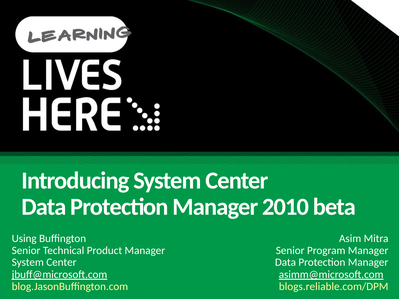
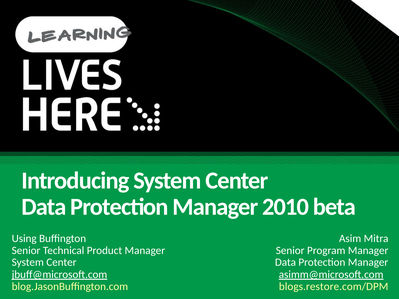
blogs.reliable.com/DPM: blogs.reliable.com/DPM -> blogs.restore.com/DPM (334, 287)
